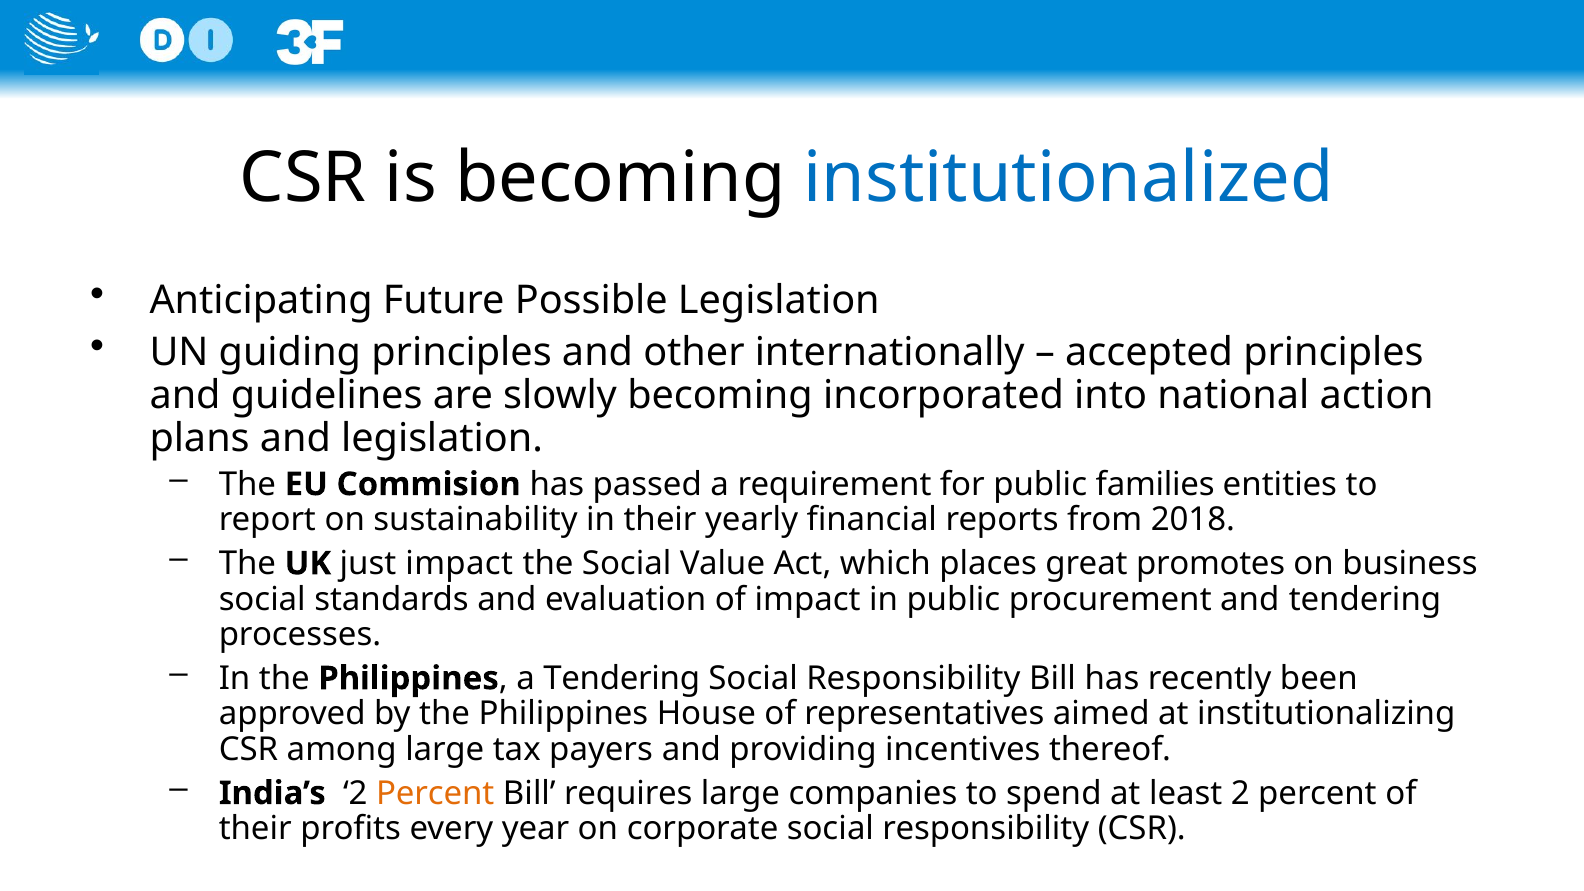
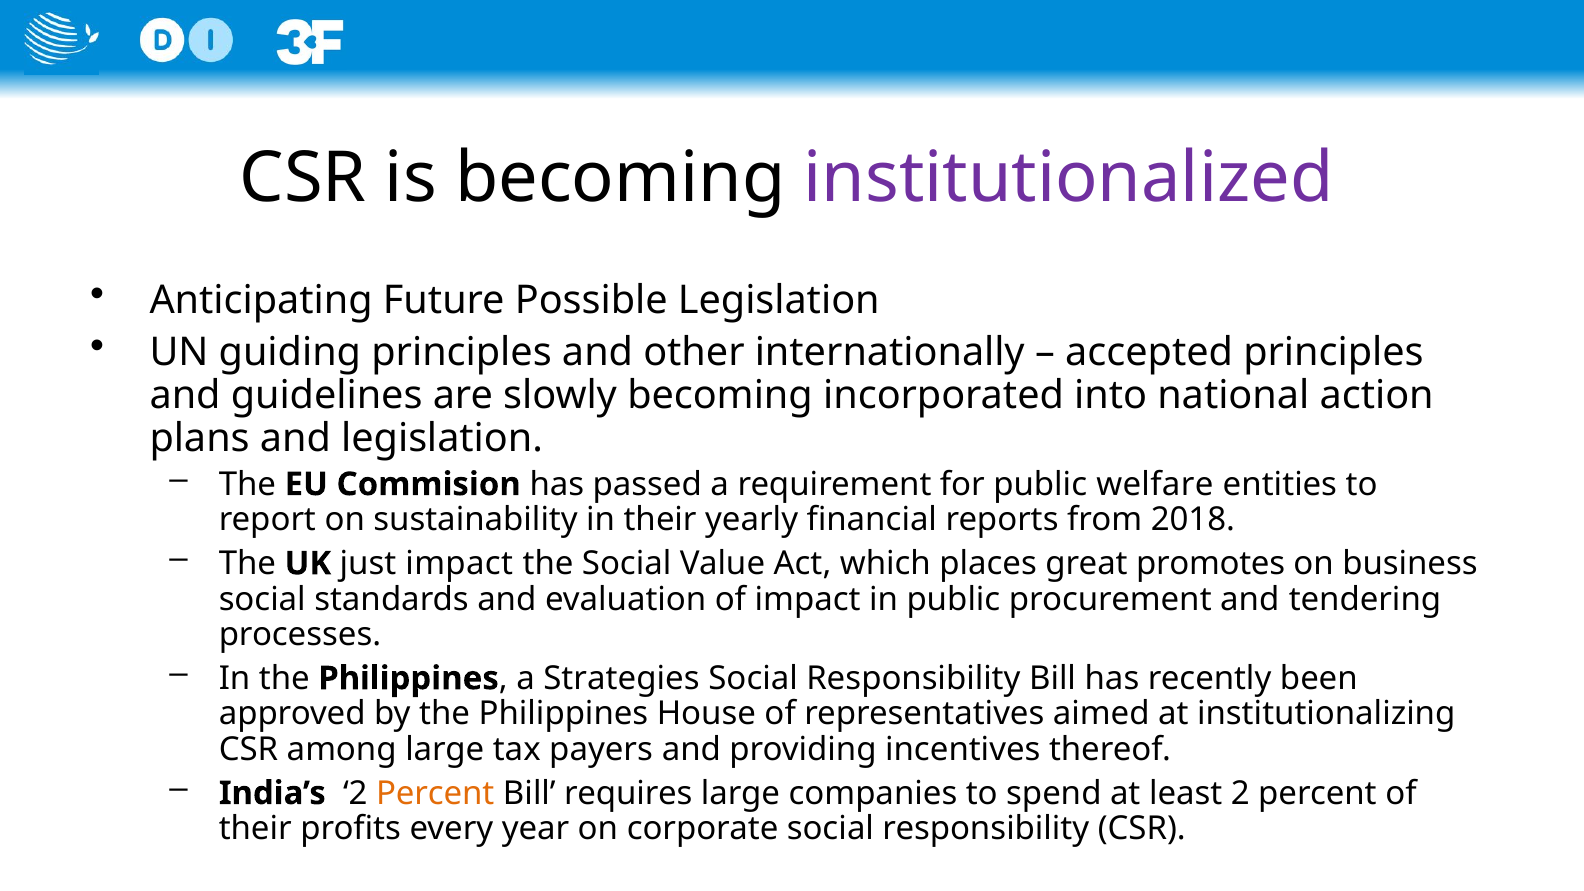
institutionalized colour: blue -> purple (1069, 178)
families: families -> welfare (1155, 484)
a Tendering: Tendering -> Strategies (621, 678)
